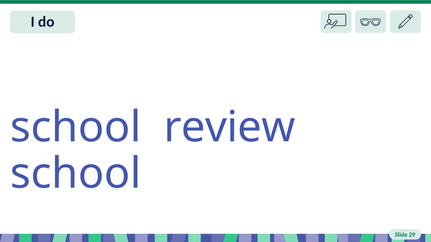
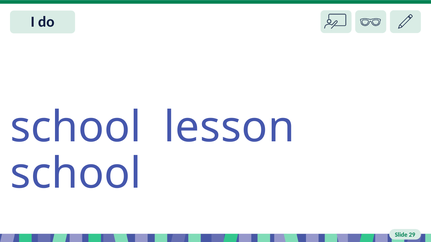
review: review -> lesson (229, 128)
